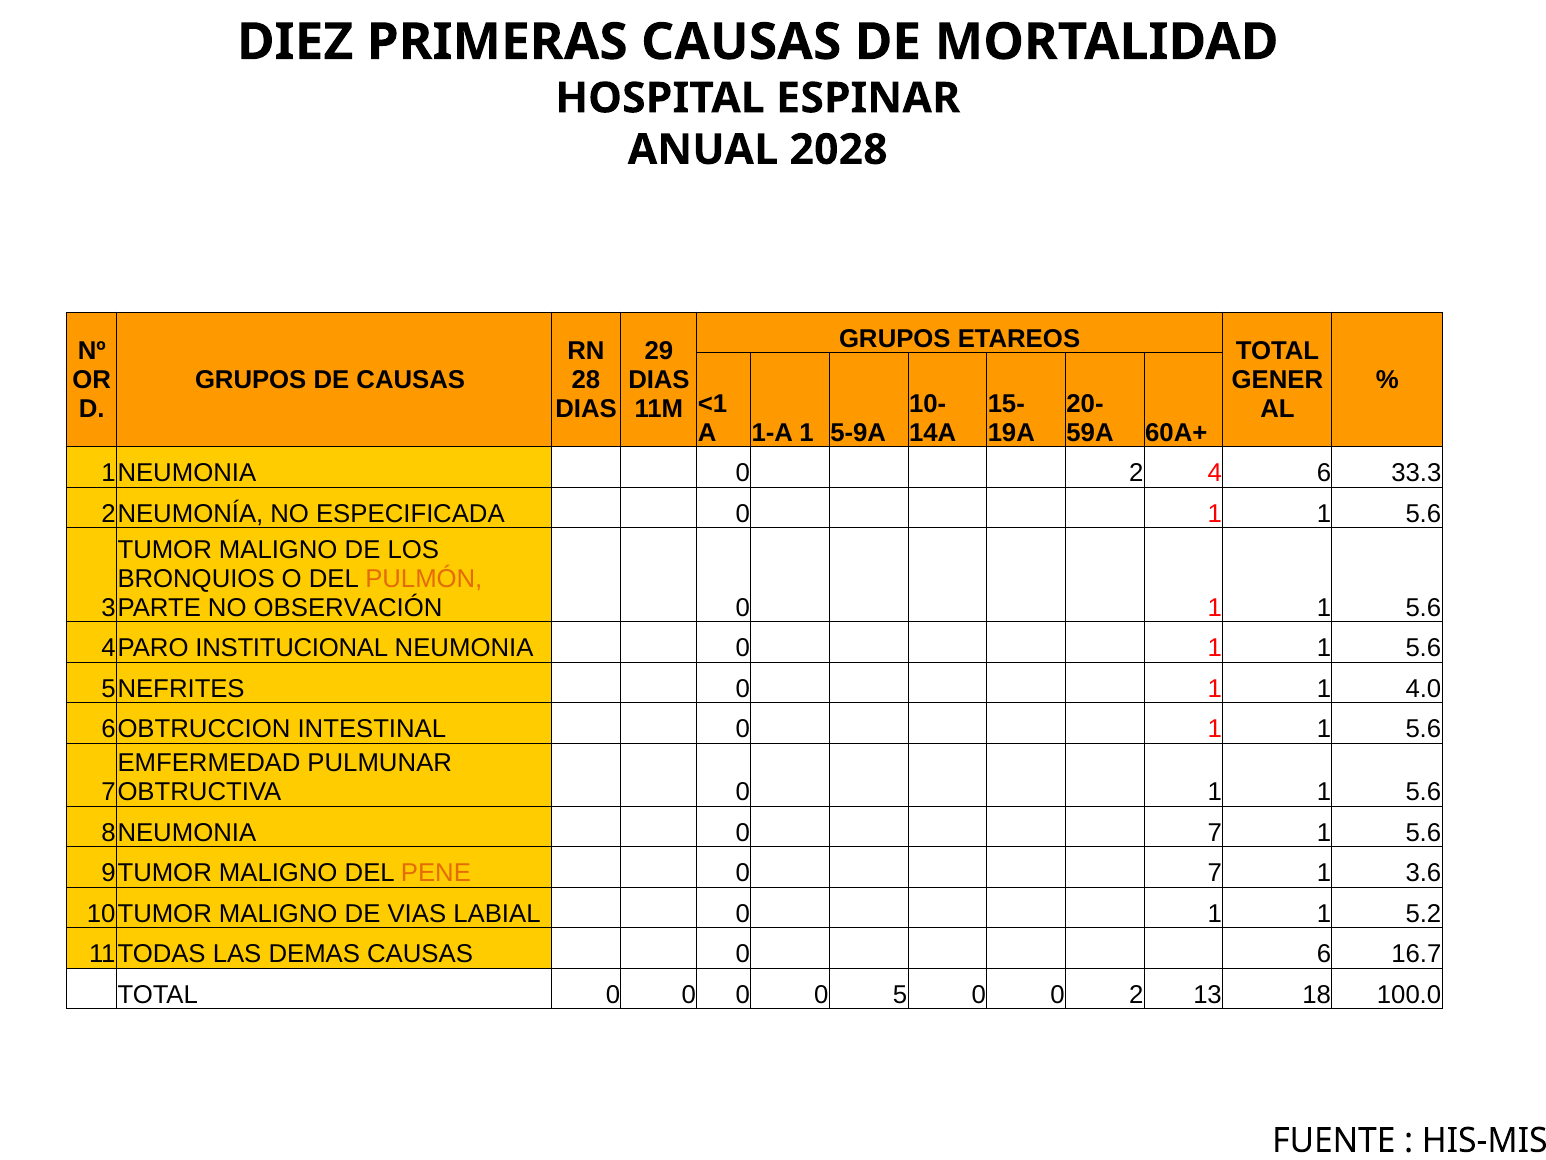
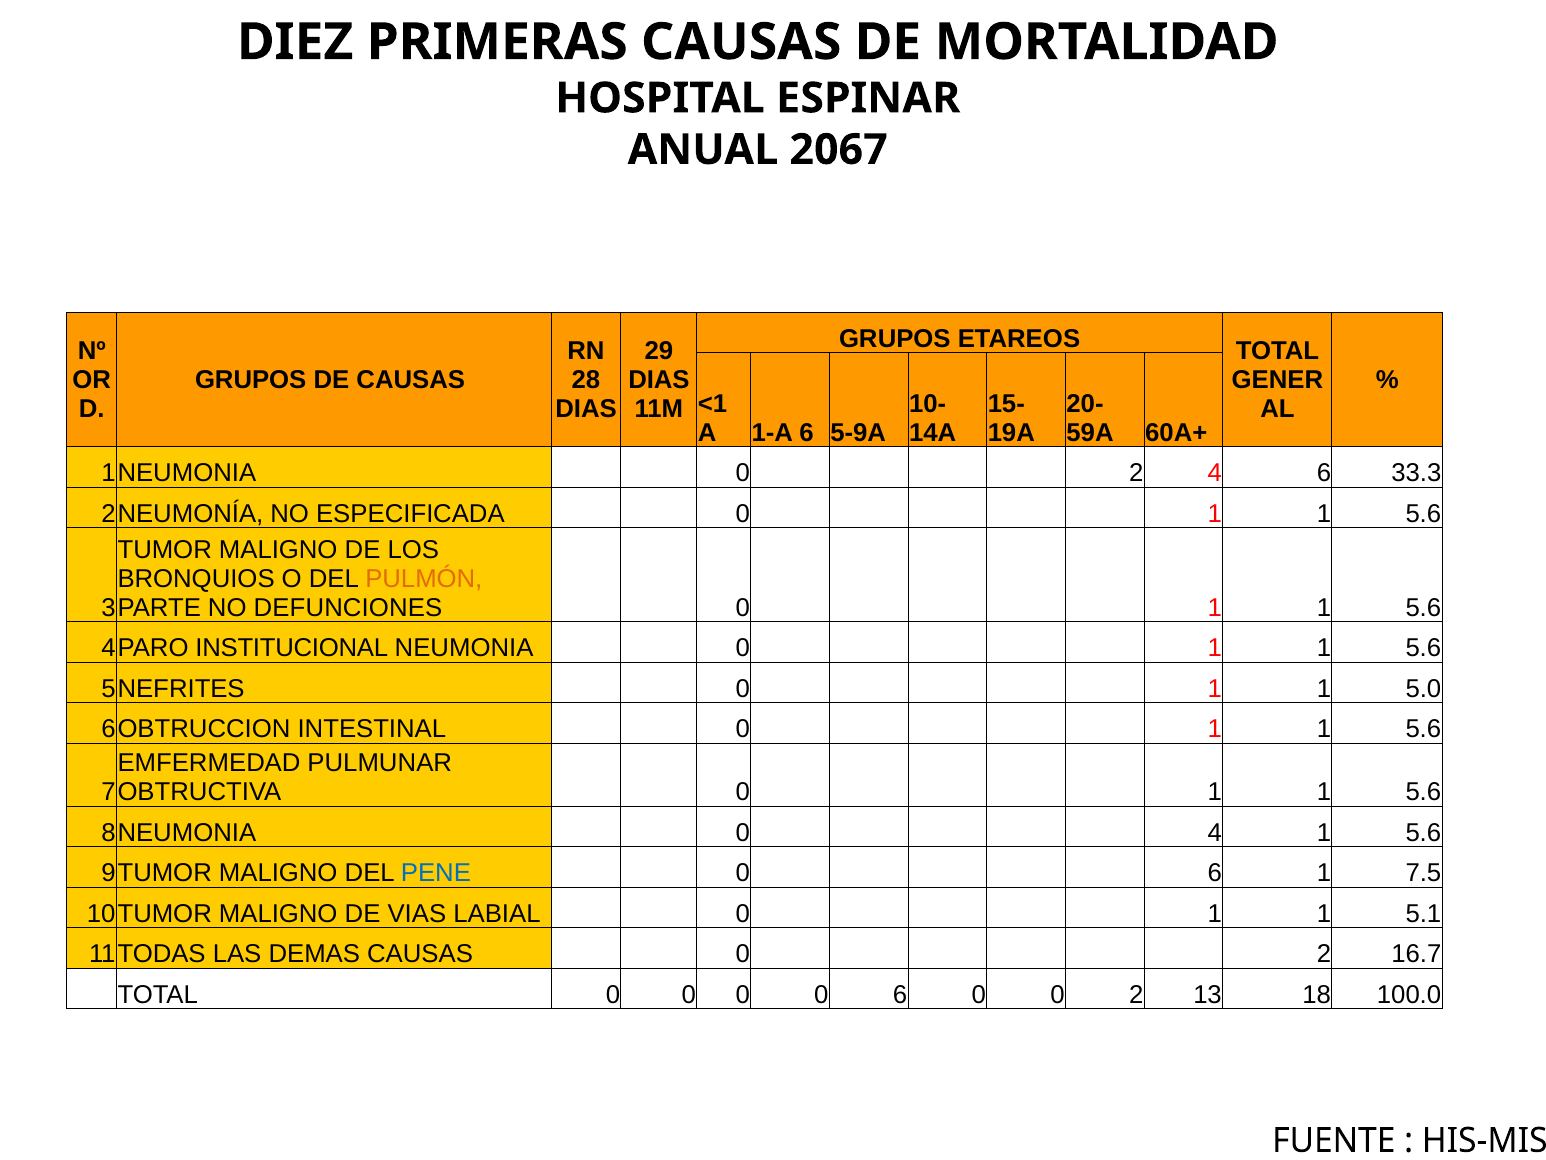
2028: 2028 -> 2067 (839, 150)
1-A 1: 1 -> 6 (806, 432)
OBSERVACIÓN: OBSERVACIÓN -> DEFUNCIONES (348, 607)
4.0: 4.0 -> 5.0 (1423, 688)
7: 7 -> 4 (1215, 832)
PENE colour: orange -> blue (436, 873)
7: 7 -> 6 (1215, 873)
3.6: 3.6 -> 7.5 (1423, 873)
5.2: 5.2 -> 5.1 (1423, 914)
CAUSAS 0 6: 6 -> 2 (1324, 954)
0 0 5: 5 -> 6 (900, 995)
